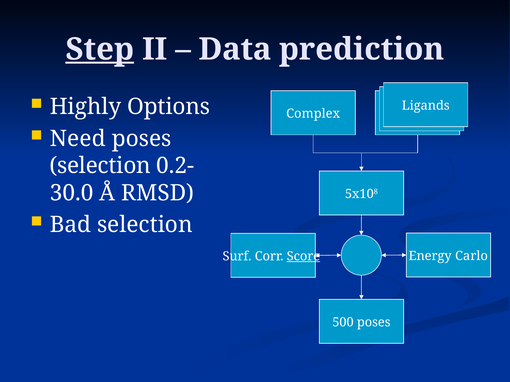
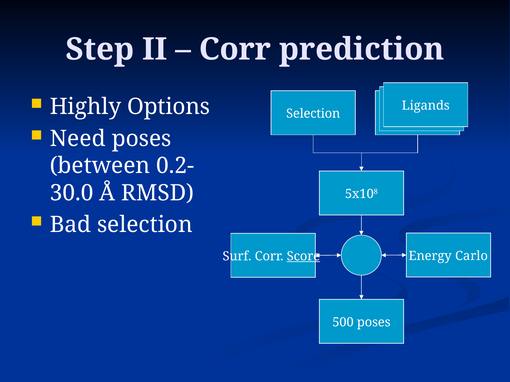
Step underline: present -> none (100, 49)
Data: Data -> Corr (235, 49)
Complex: Complex -> Selection (313, 114)
selection: selection -> between (100, 166)
